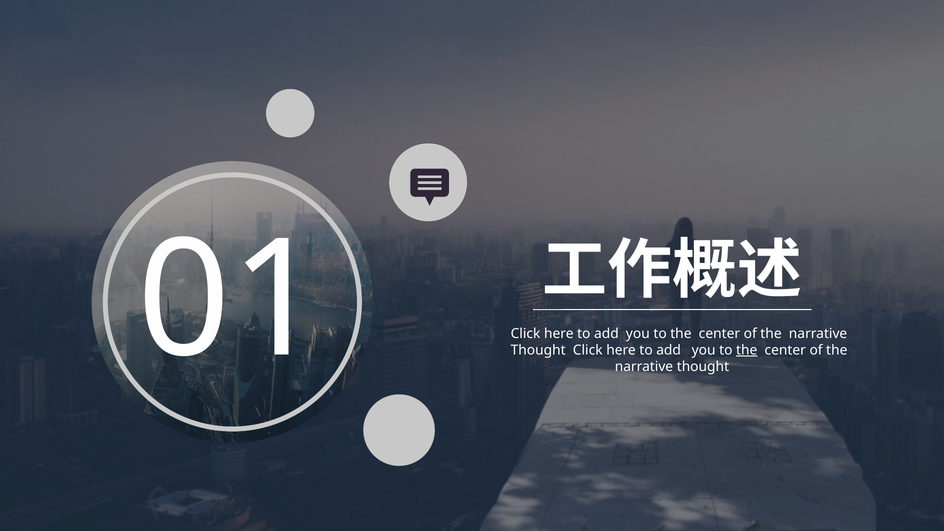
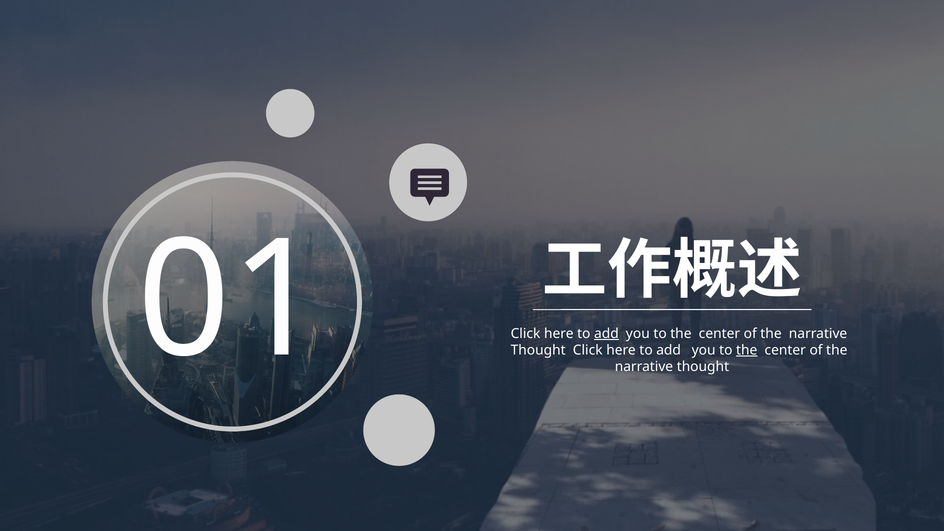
add underline: none -> present (606, 334)
